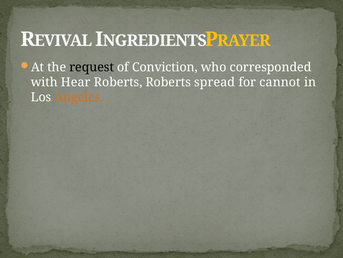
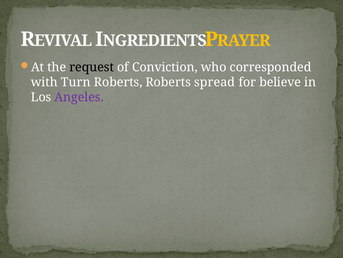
Hear: Hear -> Turn (76, 82)
cannot: cannot -> believe (280, 82)
Angeles colour: orange -> purple (79, 97)
